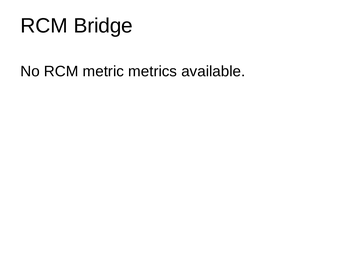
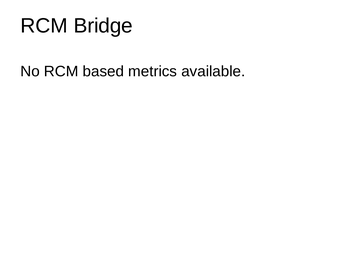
metric: metric -> based (103, 72)
